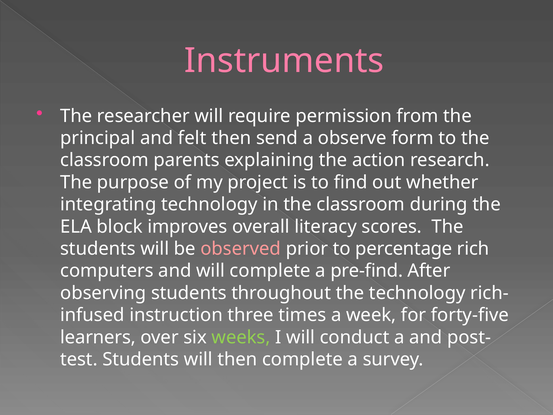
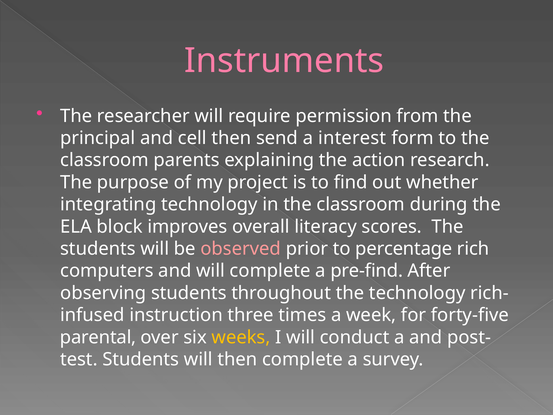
felt: felt -> cell (192, 138)
observe: observe -> interest (352, 138)
learners: learners -> parental (98, 337)
weeks colour: light green -> yellow (241, 337)
